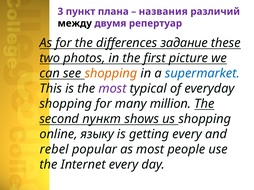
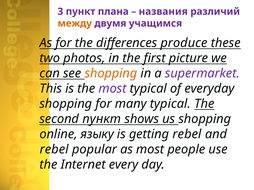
между colour: black -> orange (75, 23)
репертуар: репертуар -> учащимся (155, 23)
задание: задание -> produce (184, 43)
supermarket colour: blue -> purple (202, 73)
many million: million -> typical (170, 104)
getting every: every -> rebel (187, 134)
